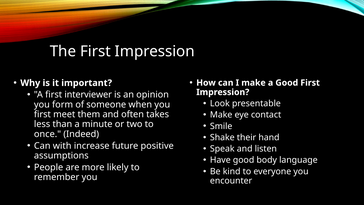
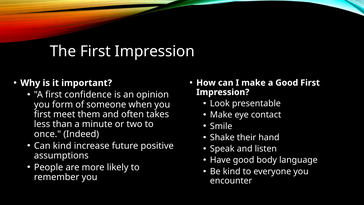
interviewer: interviewer -> confidence (88, 95)
Can with: with -> kind (62, 146)
